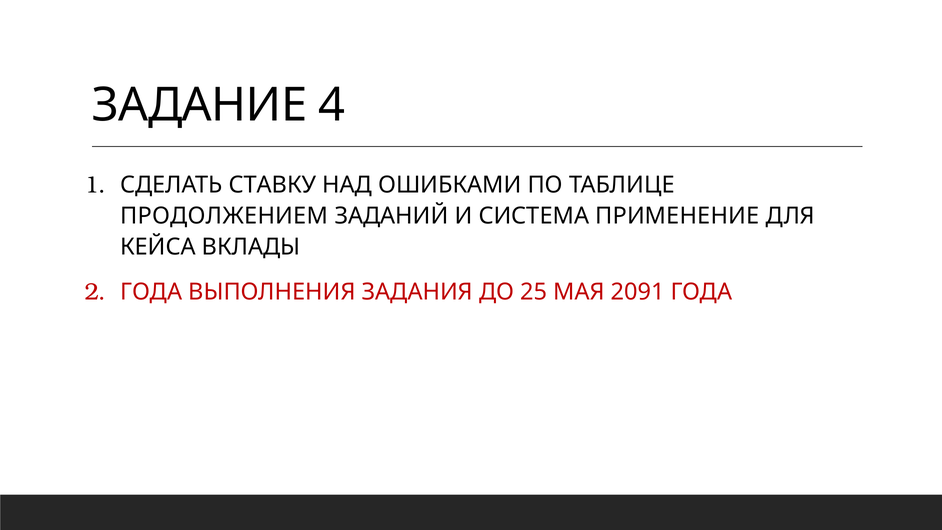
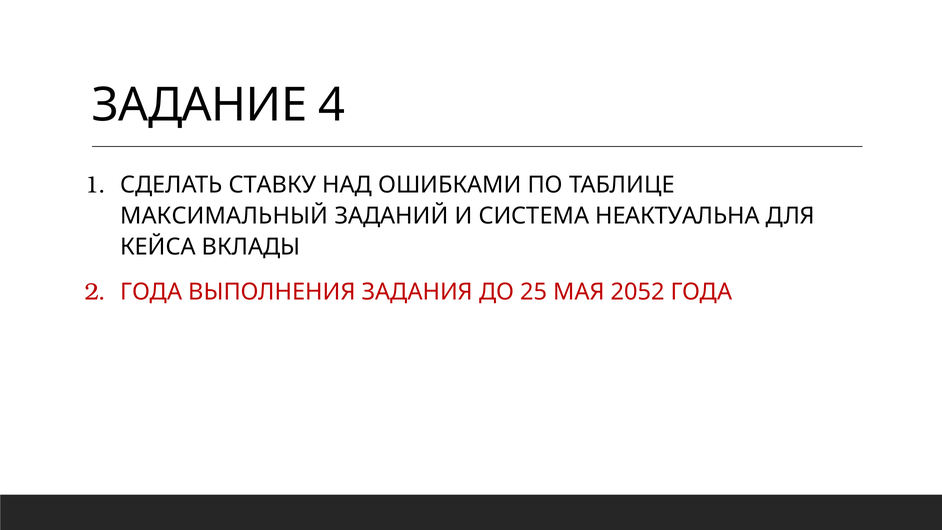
ПРОДОЛЖЕНИЕМ: ПРОДОЛЖЕНИЕМ -> МАКСИМАЛЬНЫЙ (224, 216)
ПРИМЕНЕНИЕ: ПРИМЕНЕНИЕ -> НЕАКТУАЛЬНА (677, 216)
2091: 2091 -> 2052 (638, 292)
